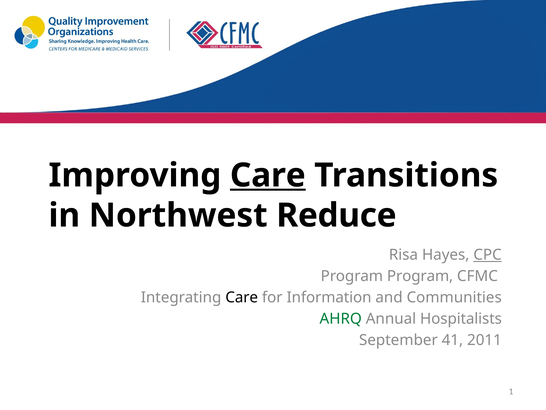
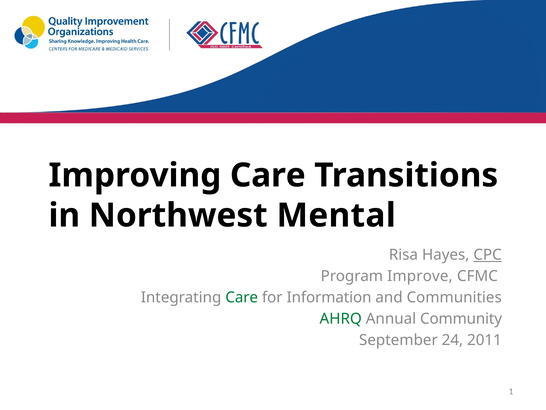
Care underline: present -> none (268, 175)
Reduce: Reduce -> Mental (336, 215)
Program Program: Program -> Improve (420, 276)
Care colour: black -> green (242, 297)
Hospitalists: Hospitalists -> Community (461, 318)
41: 41 -> 24 (452, 340)
